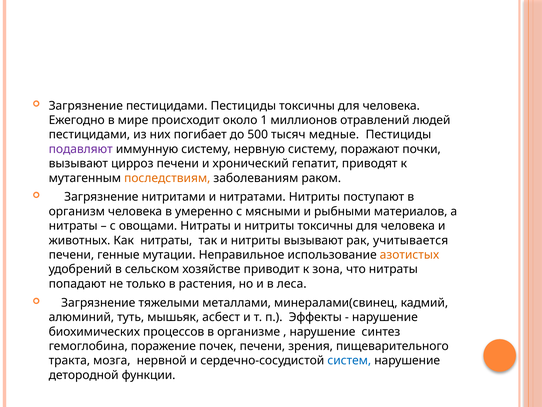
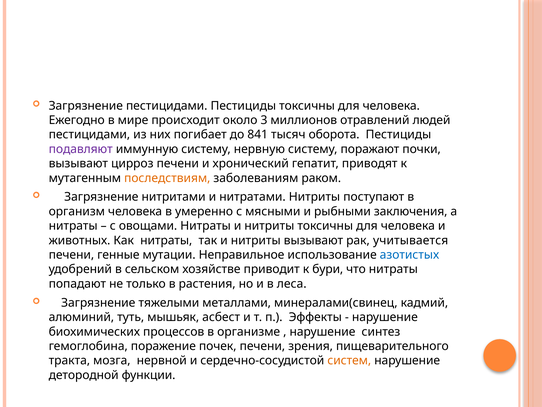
1: 1 -> 3 (264, 120)
500: 500 -> 841 (258, 134)
медные: медные -> оборота (334, 134)
материалов: материалов -> заключения (411, 211)
азотистых colour: orange -> blue (409, 255)
зона: зона -> бури (328, 269)
систем colour: blue -> orange (349, 360)
